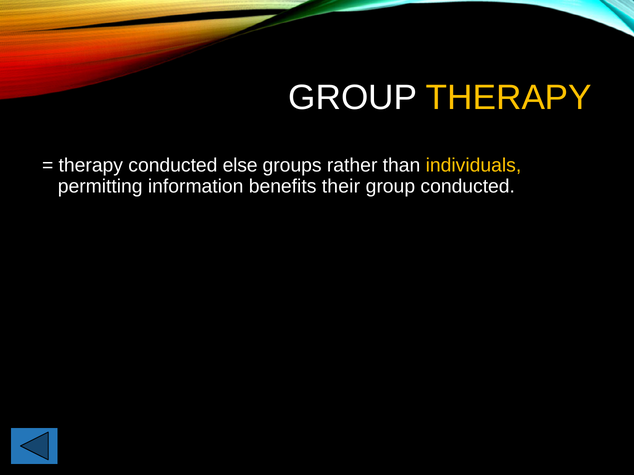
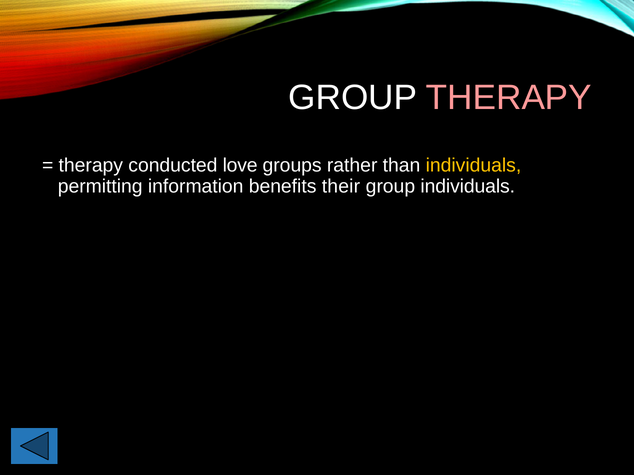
THERAPY colour: yellow -> pink (509, 98)
else: else -> love (240, 166)
group conducted: conducted -> individuals (468, 187)
